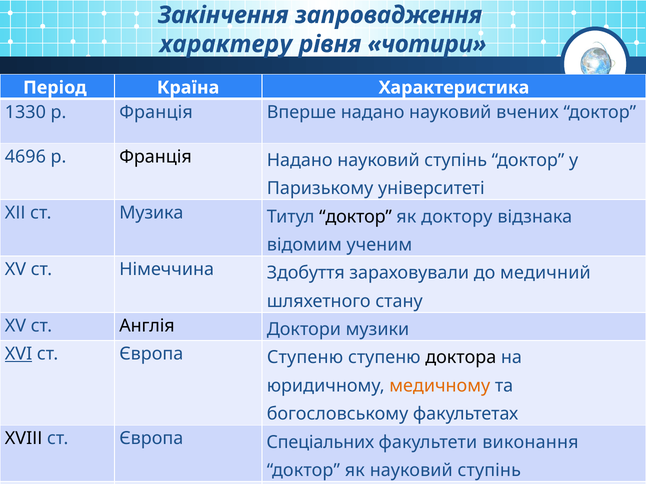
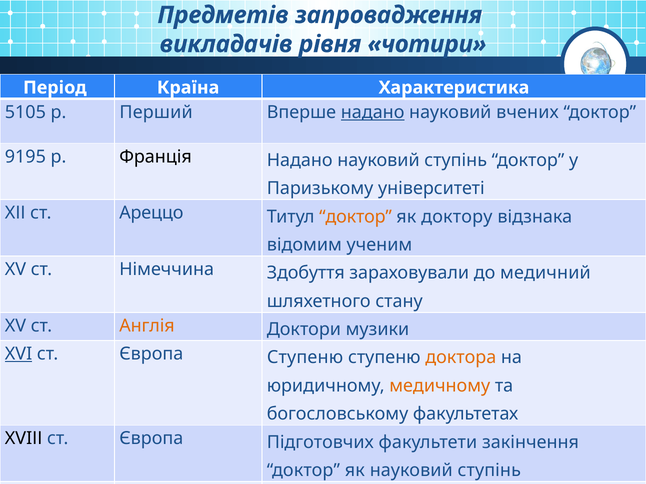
Закінчення: Закінчення -> Предметів (223, 15)
характеру: характеру -> викладачів (226, 44)
1330: 1330 -> 5105 (25, 112)
Франція: Франція -> Перший (156, 112)
надано underline: none -> present (373, 112)
4696: 4696 -> 9195 (25, 157)
Музика: Музика -> Ареццо (151, 213)
доктор colour: black -> orange (356, 217)
Англія colour: black -> orange (147, 326)
доктора colour: black -> orange (461, 358)
Спеціальних: Спеціальних -> Підготовчих (320, 443)
виконання: виконання -> закінчення (531, 443)
